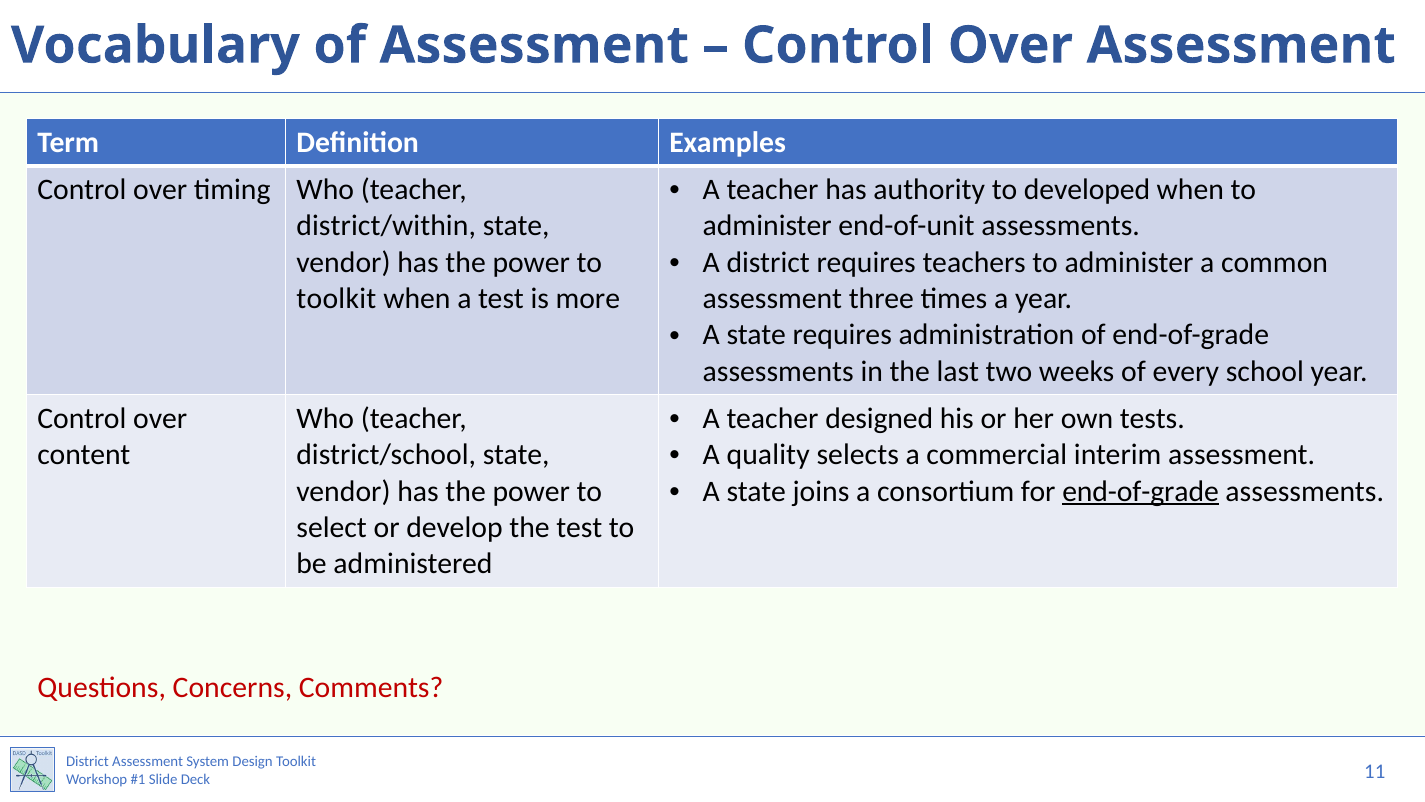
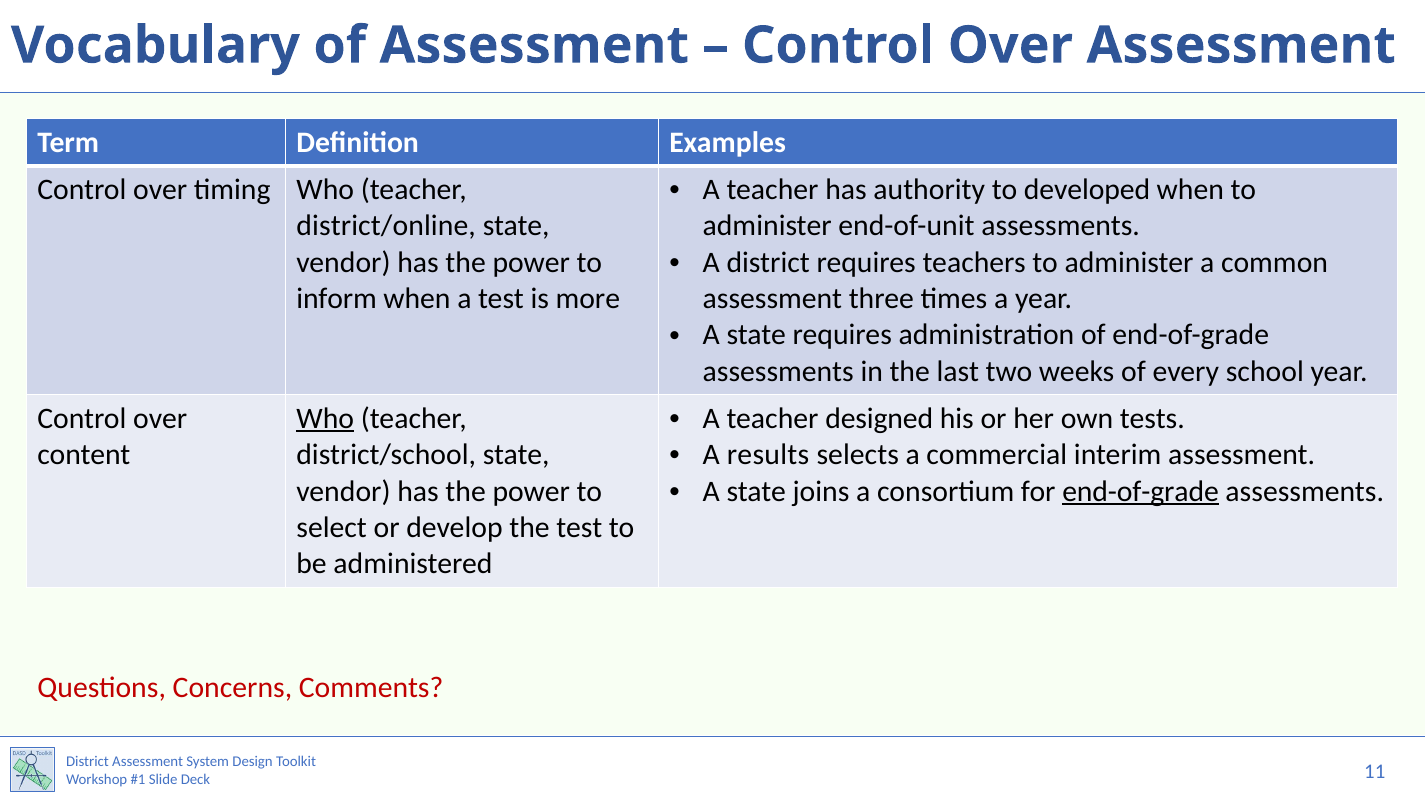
district/within: district/within -> district/online (386, 226)
toolkit: toolkit -> inform (337, 299)
Who underline: none -> present (325, 418)
quality: quality -> results (768, 455)
